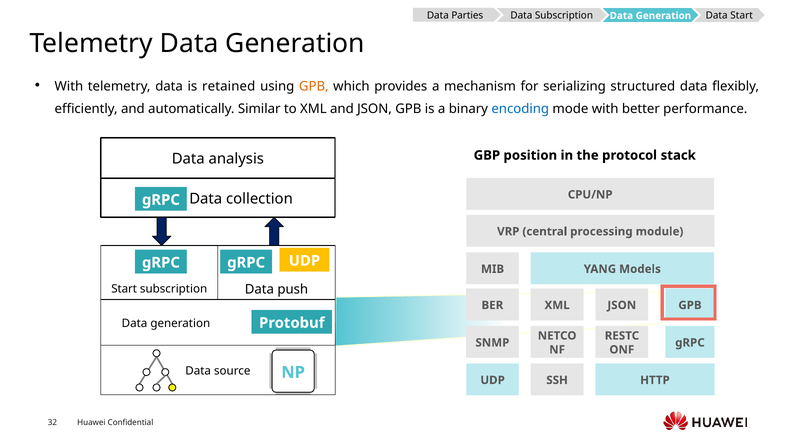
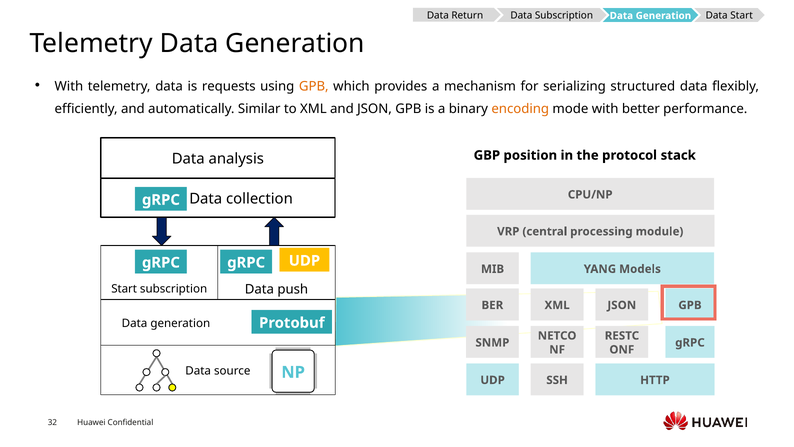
Parties: Parties -> Return (467, 15)
retained: retained -> requests (229, 86)
encoding colour: blue -> orange (520, 109)
